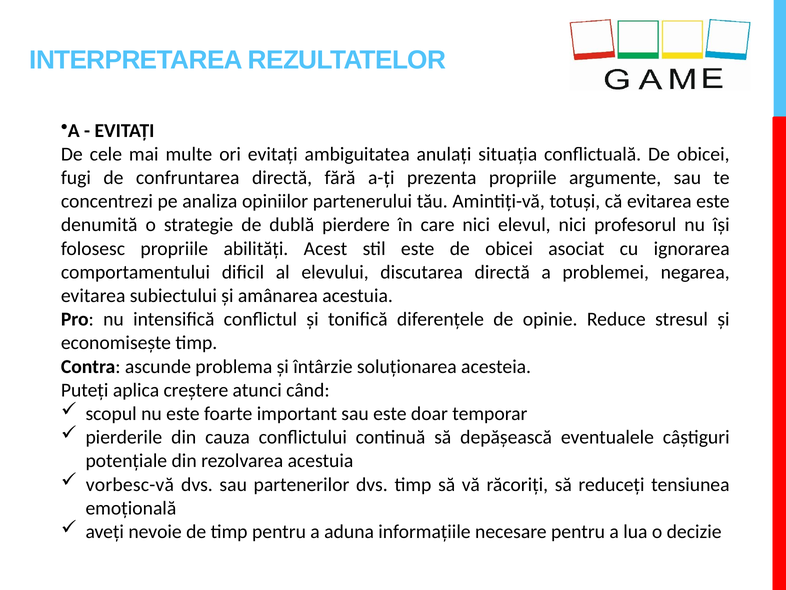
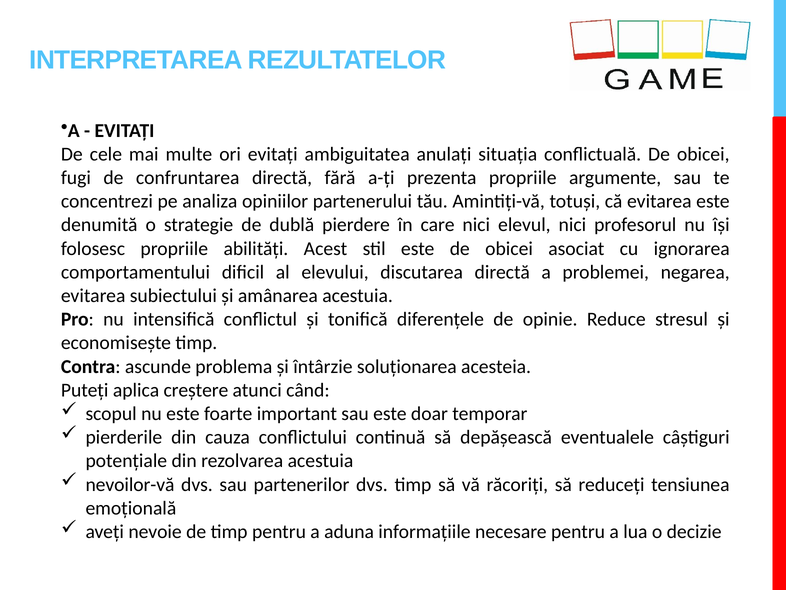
vorbesc-vă: vorbesc-vă -> nevoilor-vă (130, 484)
